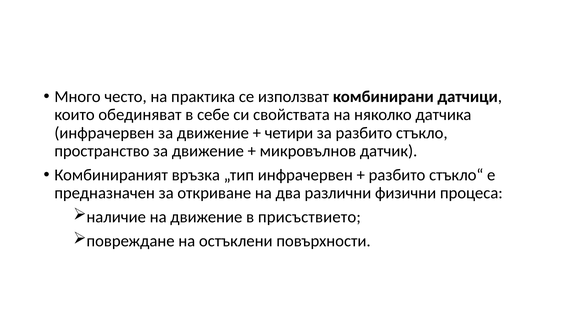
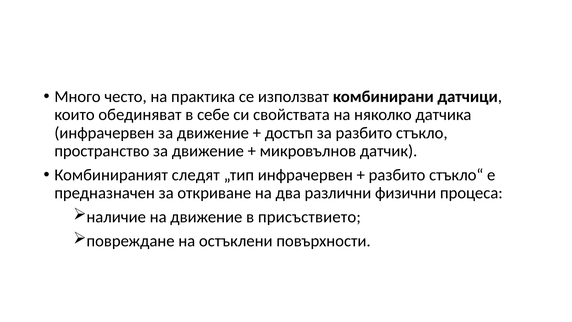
четири: четири -> достъп (289, 133)
връзка: връзка -> следят (196, 175)
